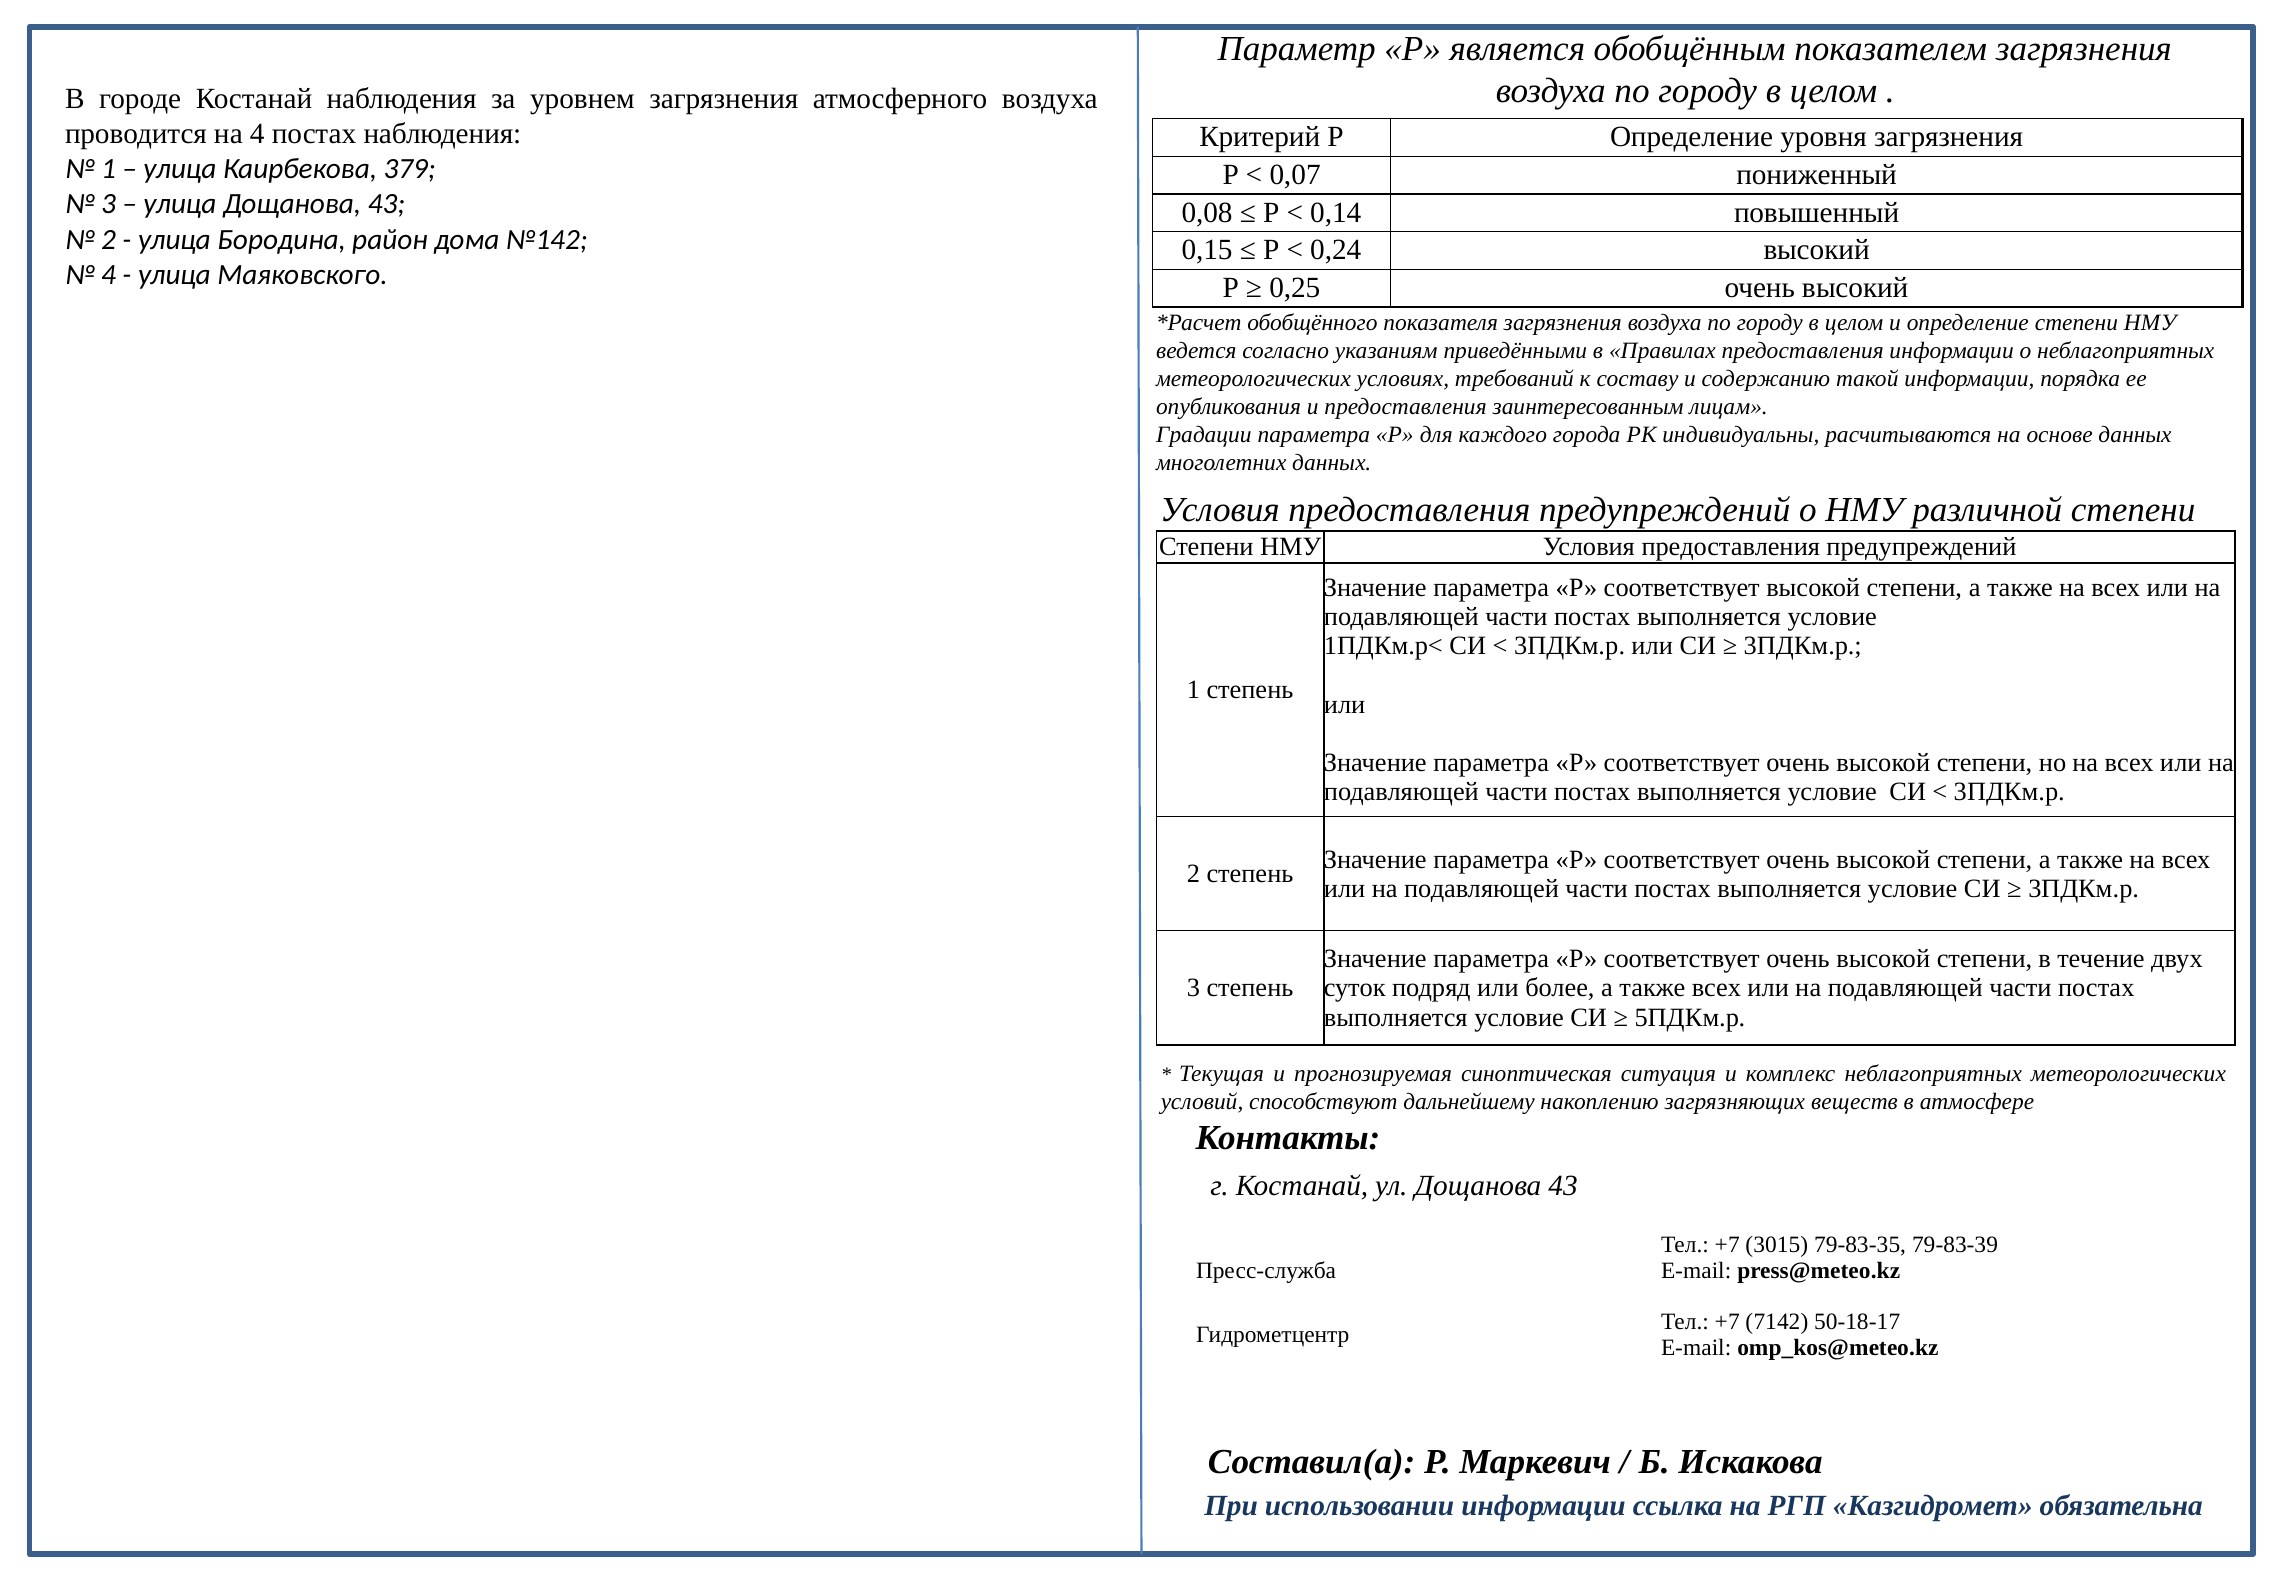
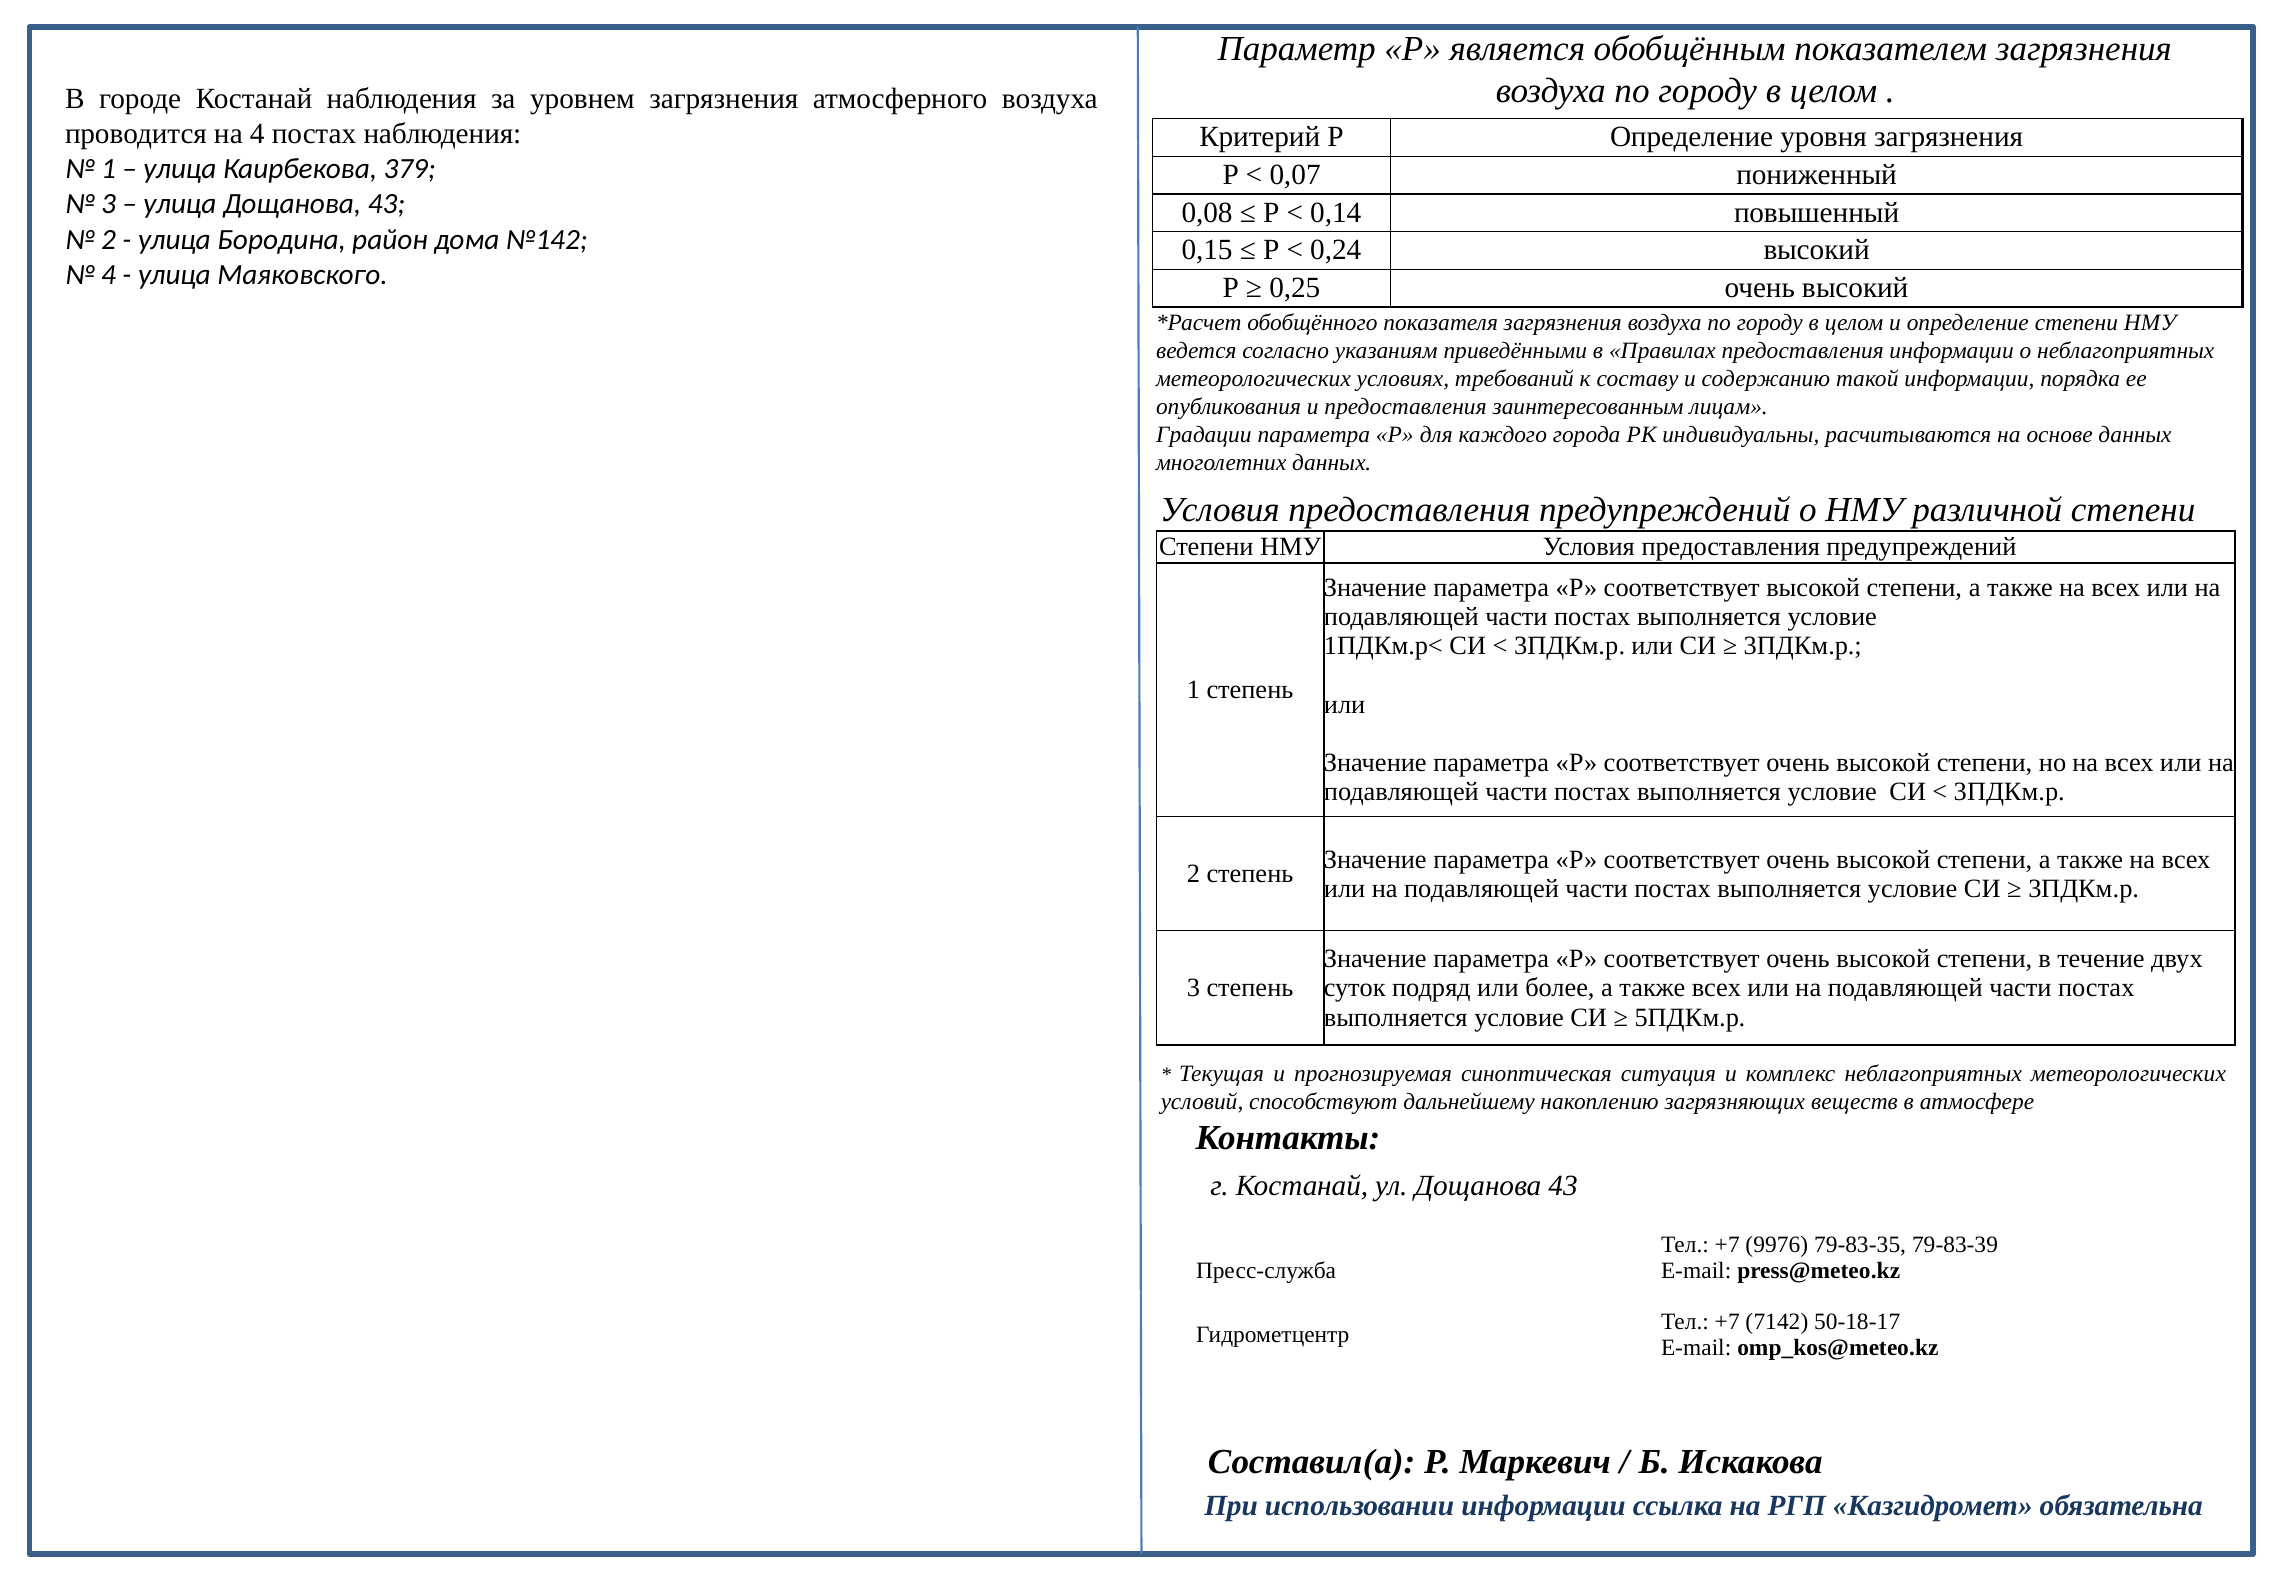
3015: 3015 -> 9976 (1777, 1244)
